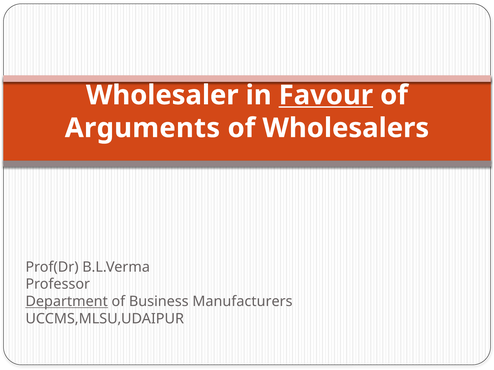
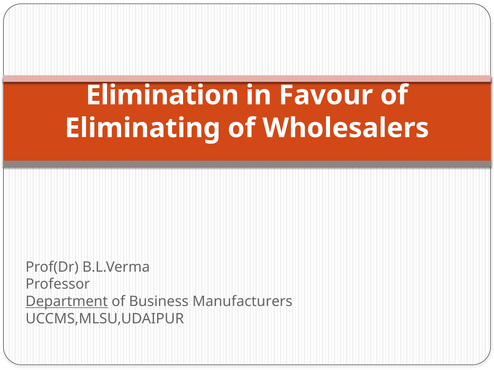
Wholesaler: Wholesaler -> Elimination (162, 95)
Favour underline: present -> none (326, 95)
Arguments: Arguments -> Eliminating (143, 128)
